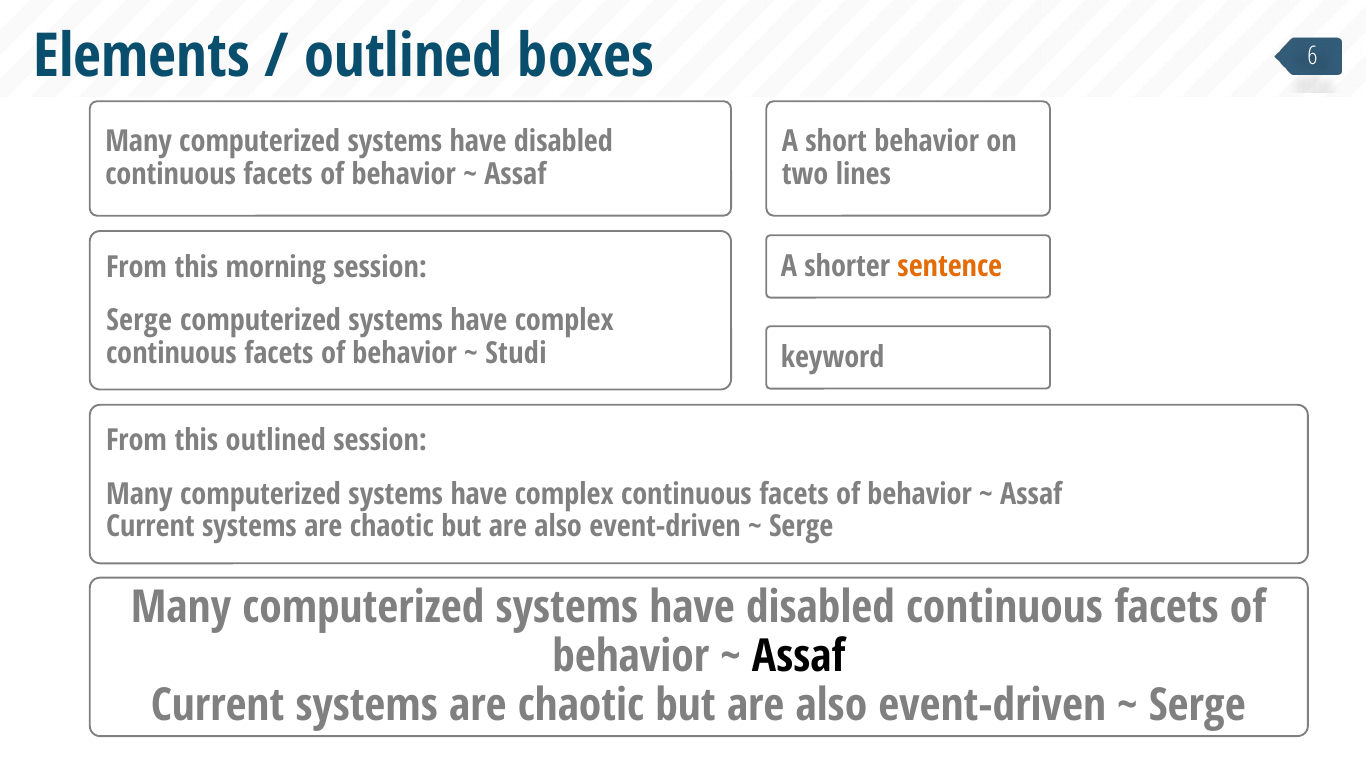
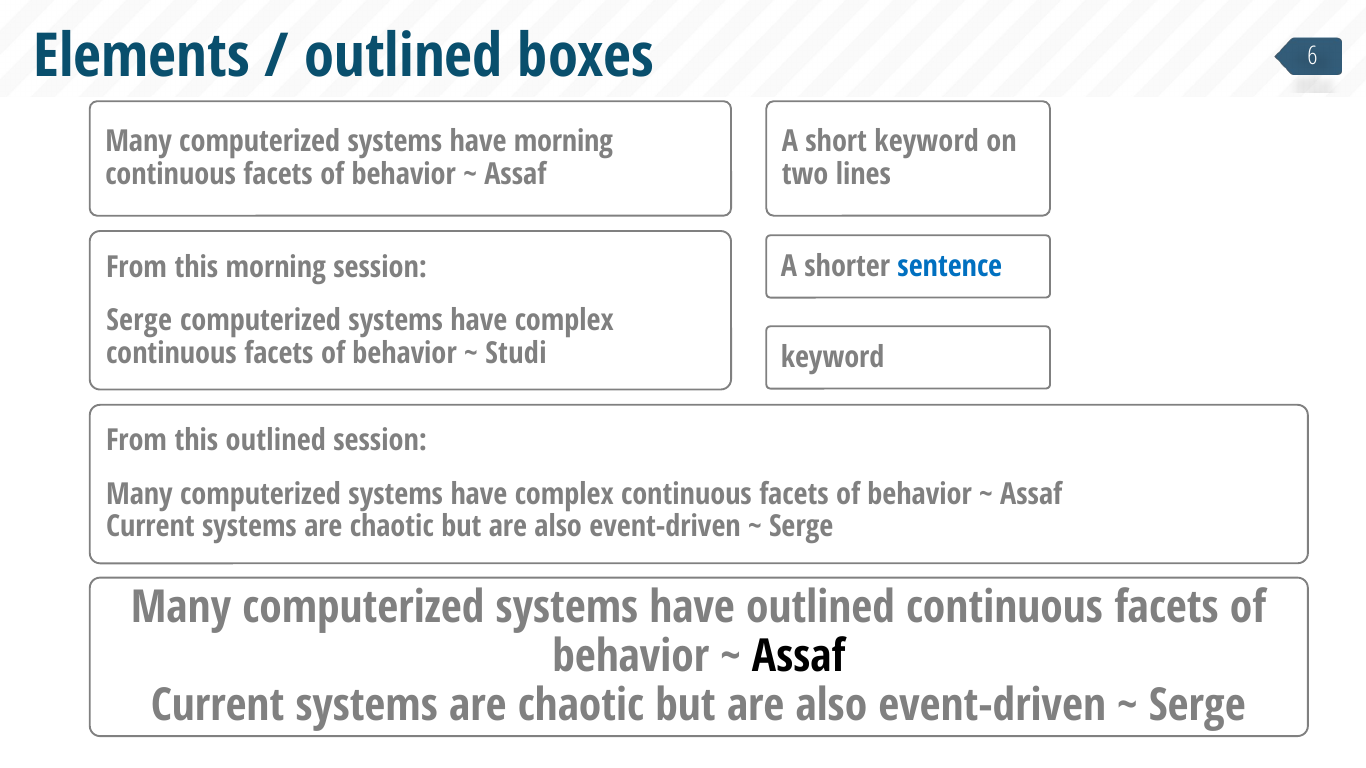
disabled: disabled -> morning (564, 142)
short behavior: behavior -> keyword (927, 142)
sentence colour: orange -> blue (950, 266)
disabled: disabled -> outlined (820, 608)
